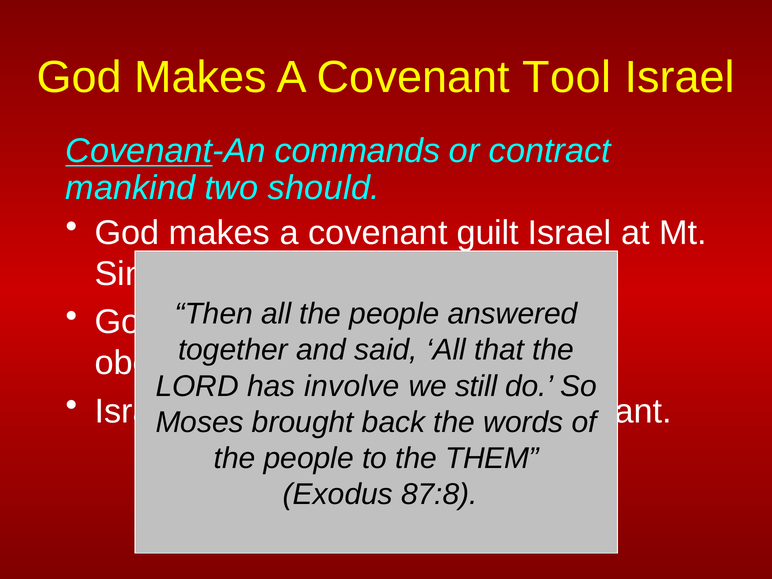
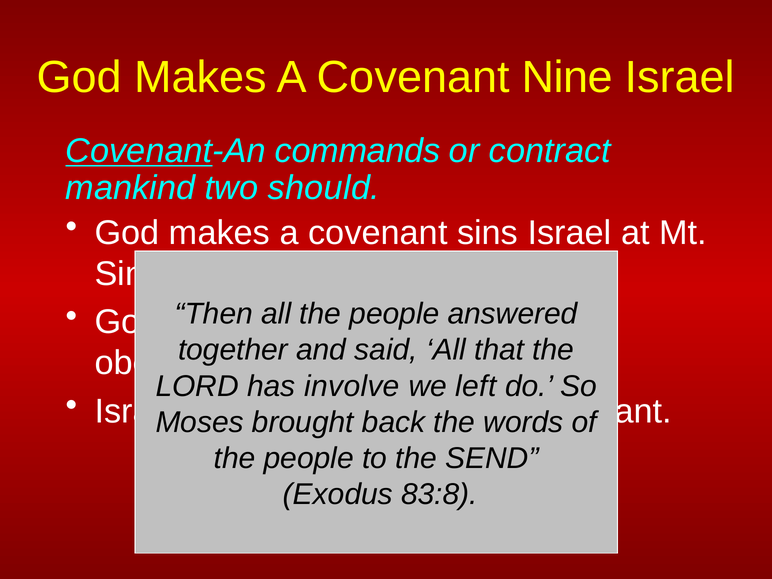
Tool: Tool -> Nine (567, 77)
guilt: guilt -> sins (488, 233)
still: still -> left (476, 386)
THEM: THEM -> SEND (492, 458)
87:8: 87:8 -> 83:8 (439, 494)
